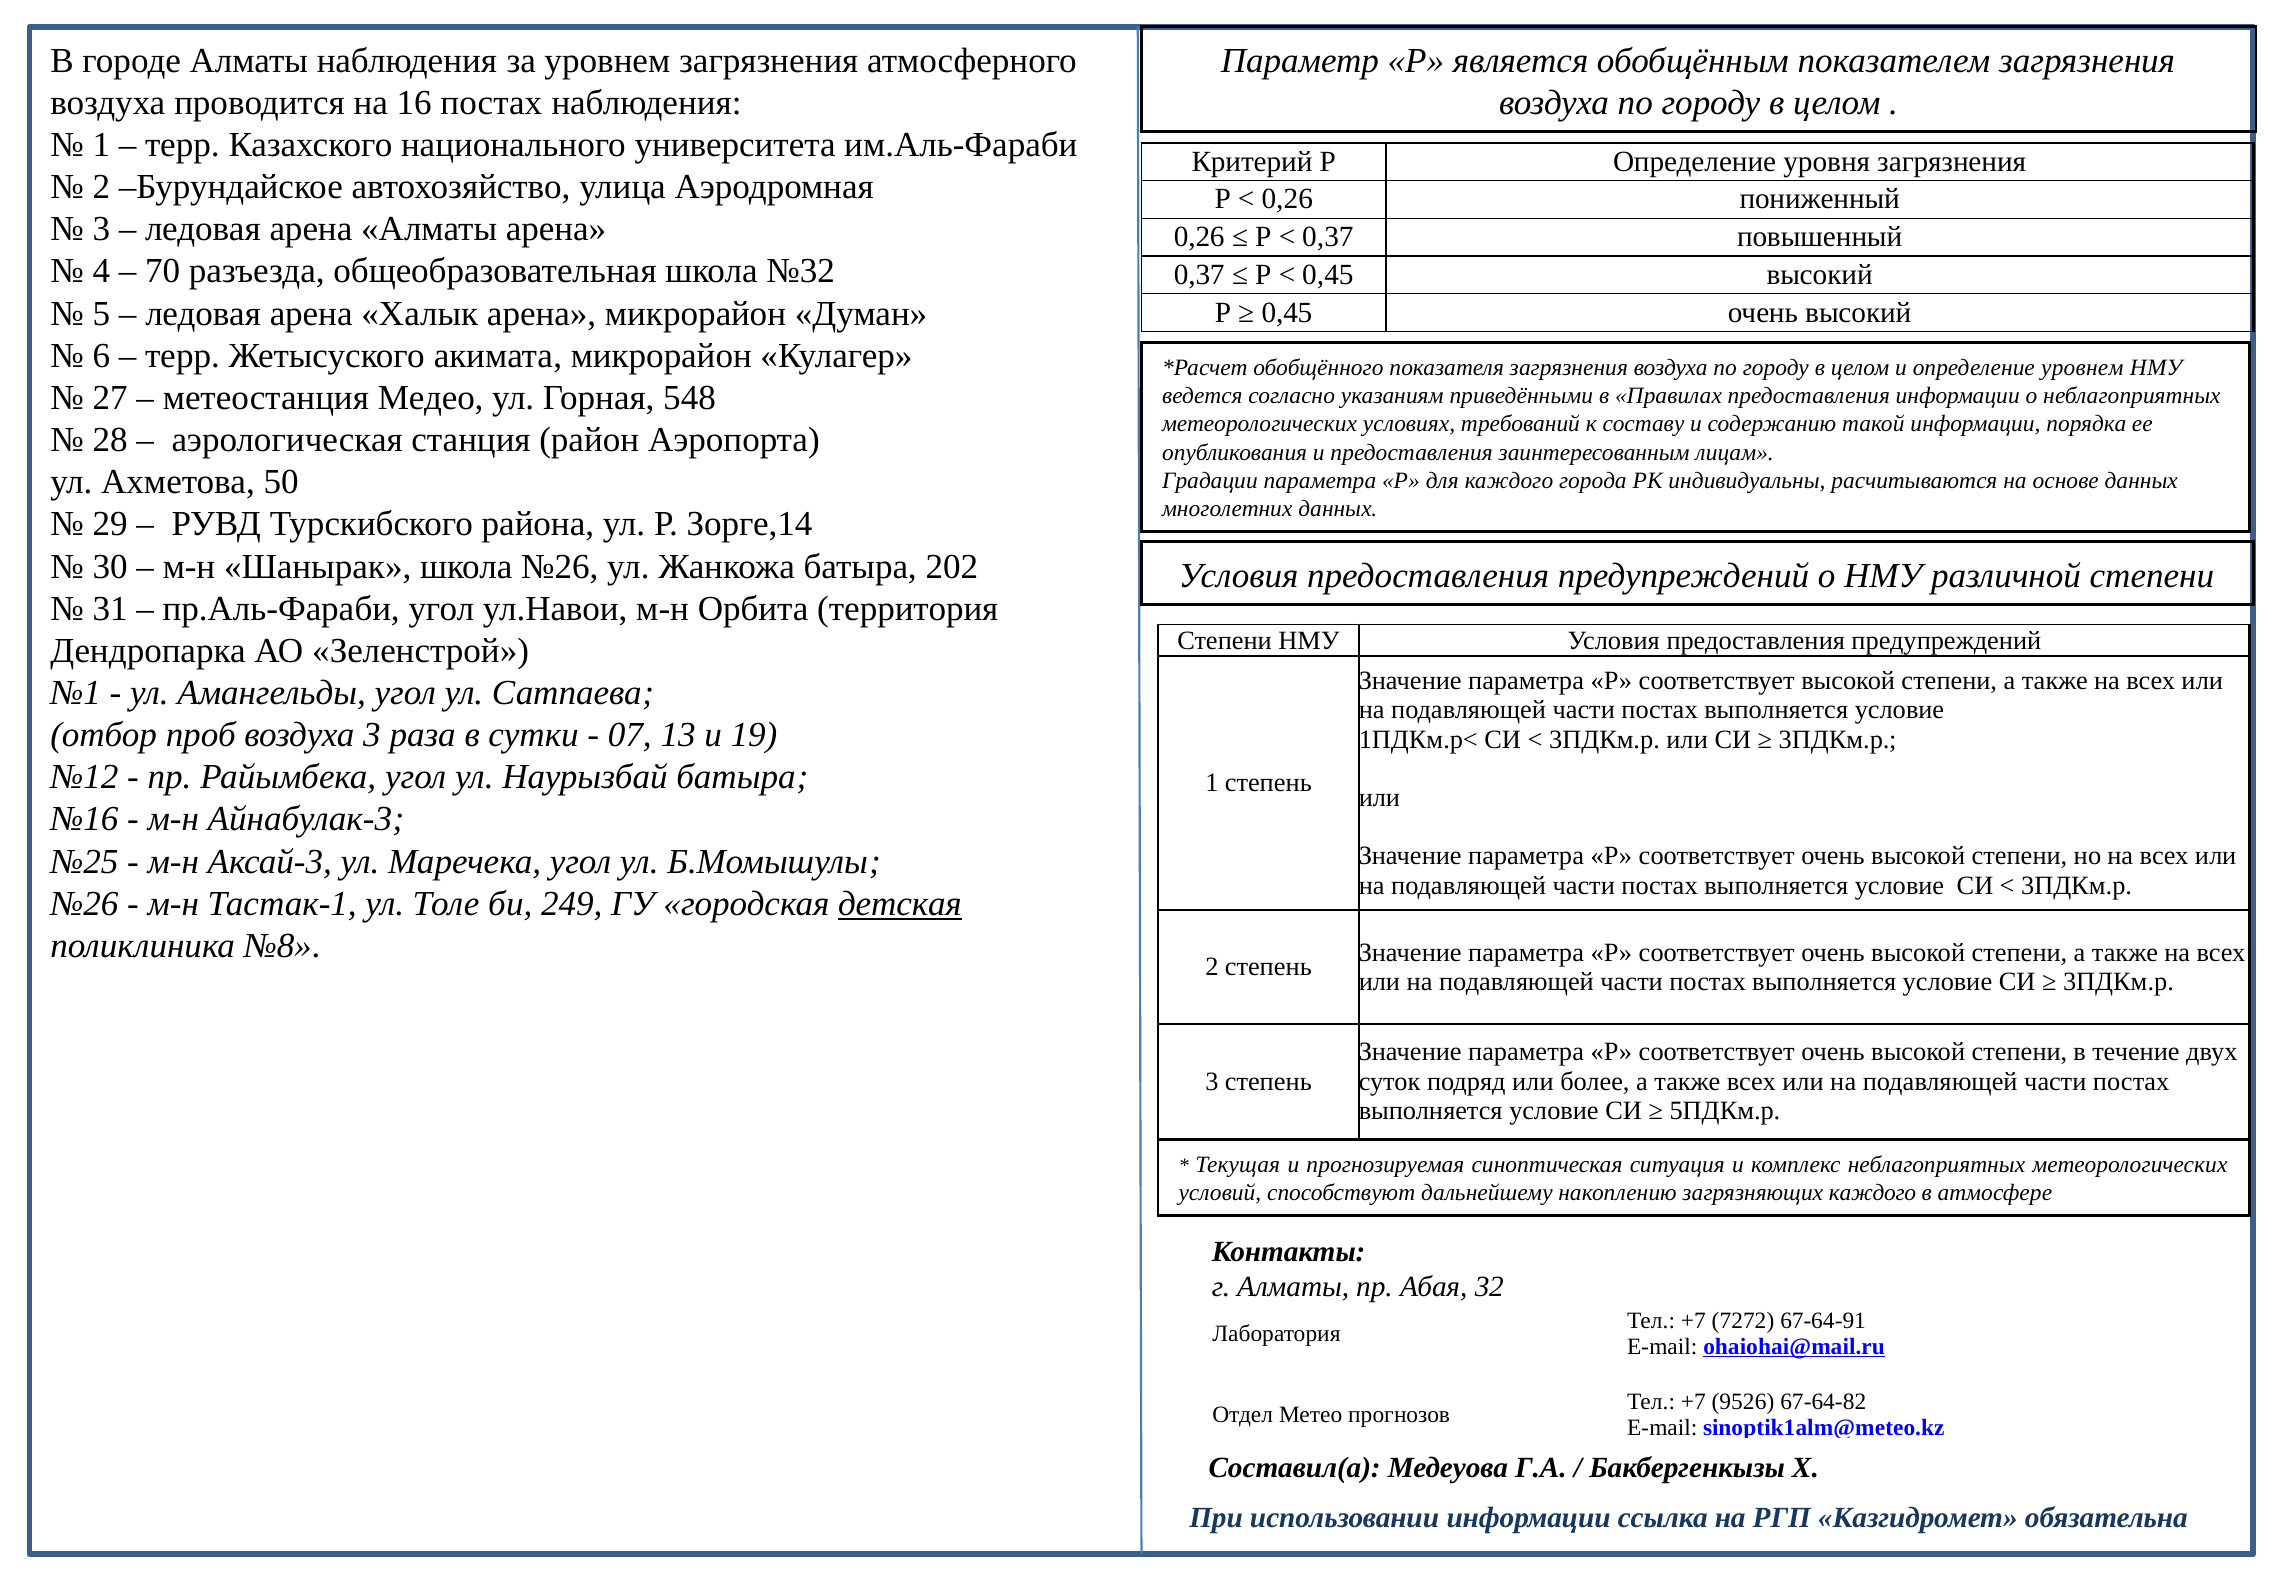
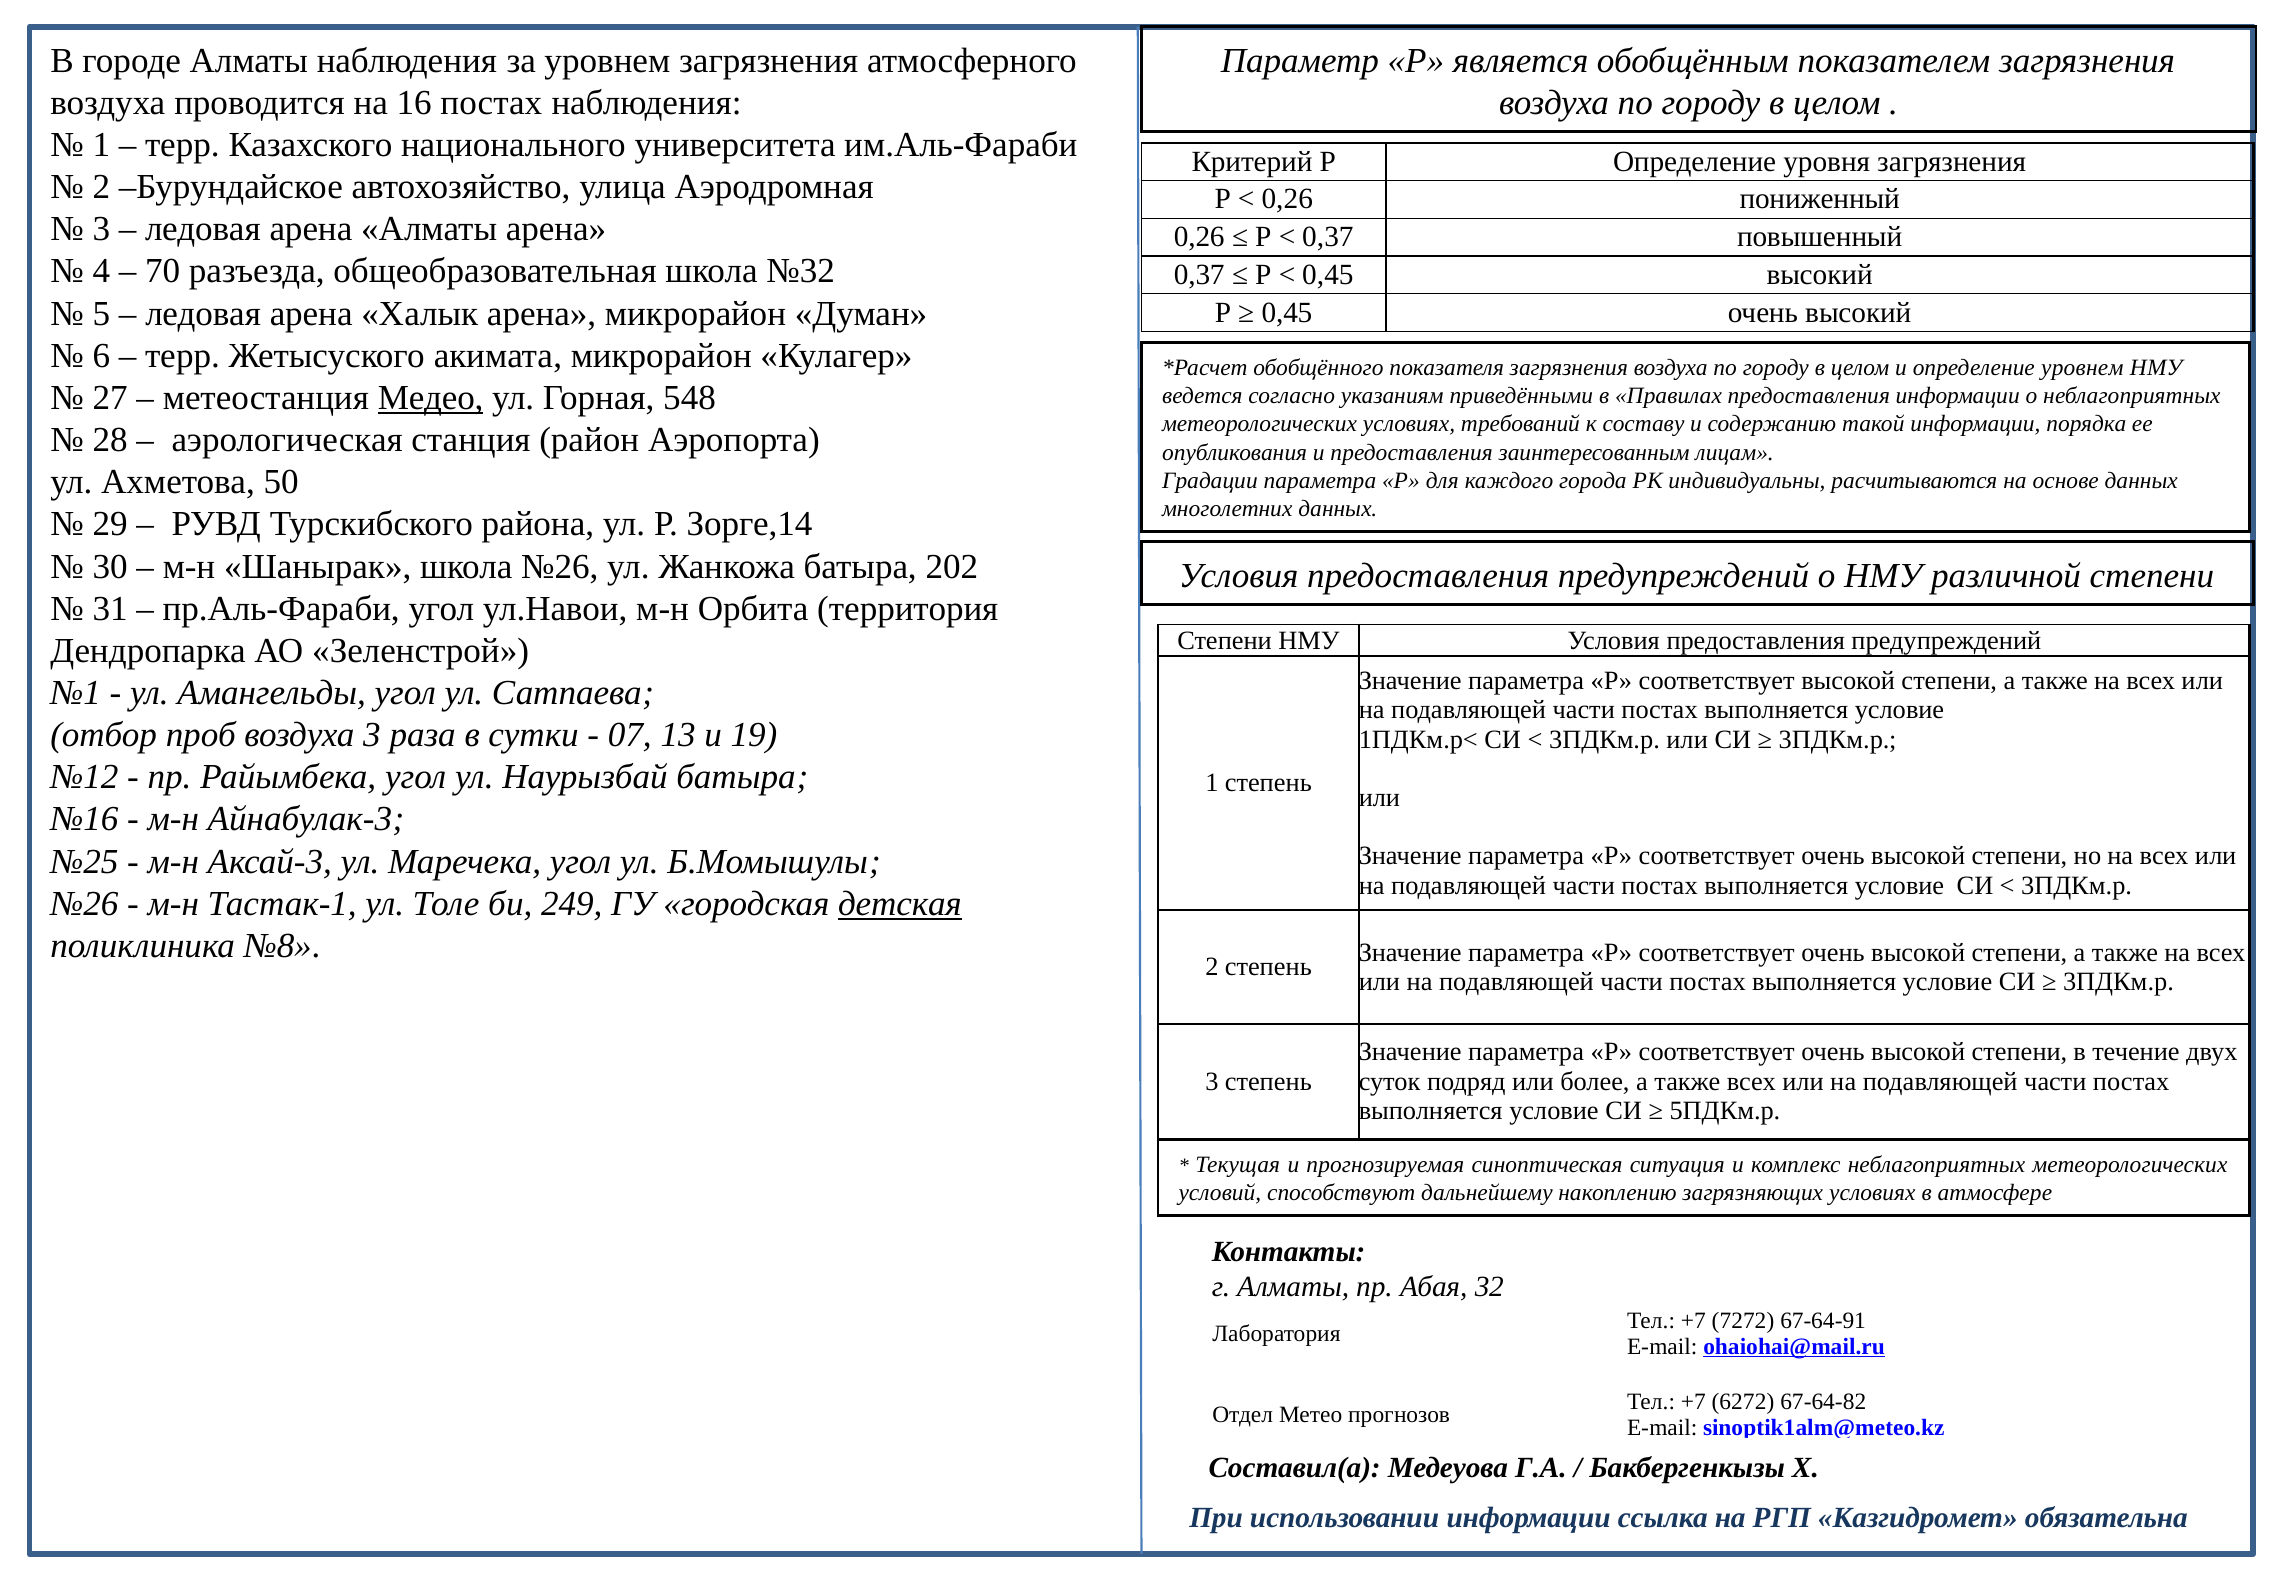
Медео underline: none -> present (431, 398)
загрязняющих каждого: каждого -> условиях (1872, 1193)
9526: 9526 -> 6272 (1743, 1402)
